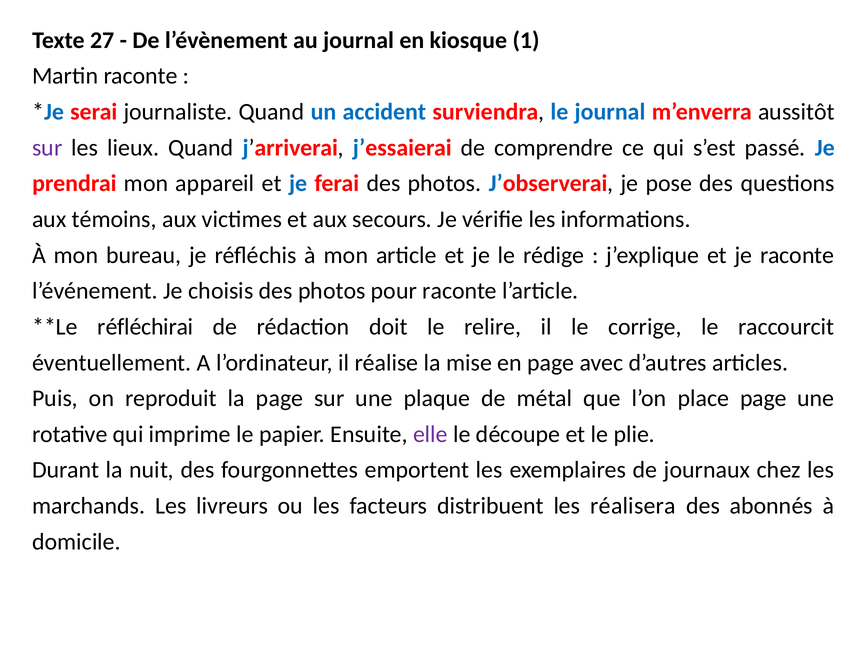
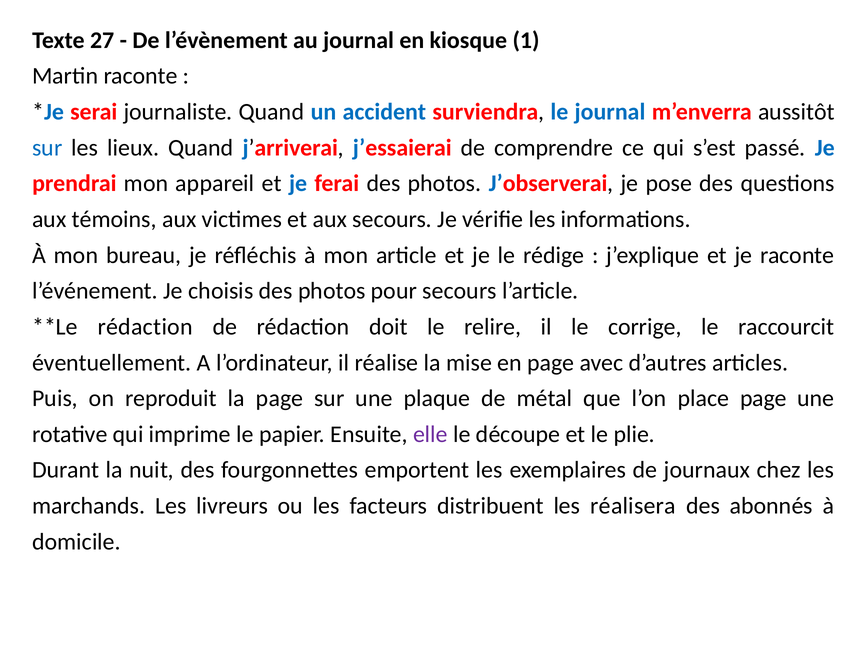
sur colour: purple -> blue (47, 148)
pour raconte: raconte -> secours (460, 291)
réfléchirai: réfléchirai -> rédaction (145, 327)
